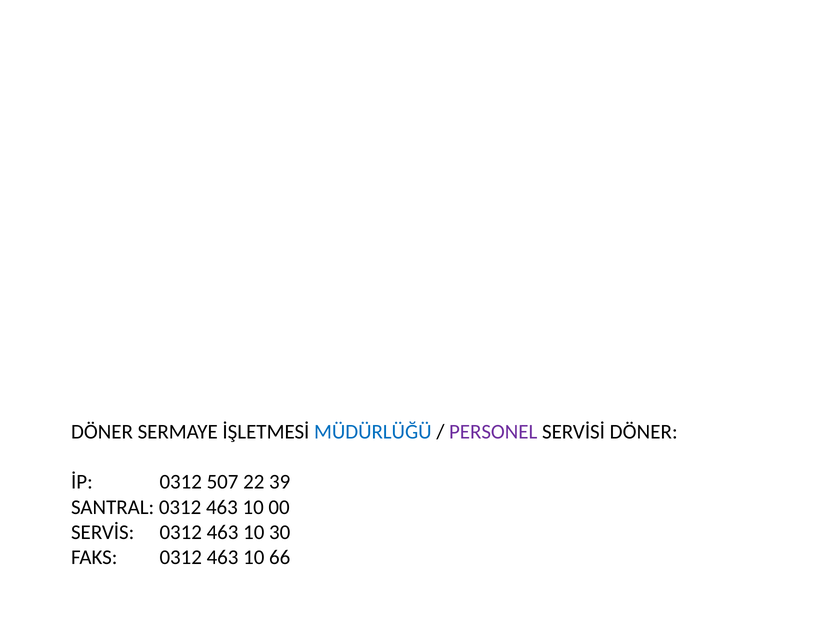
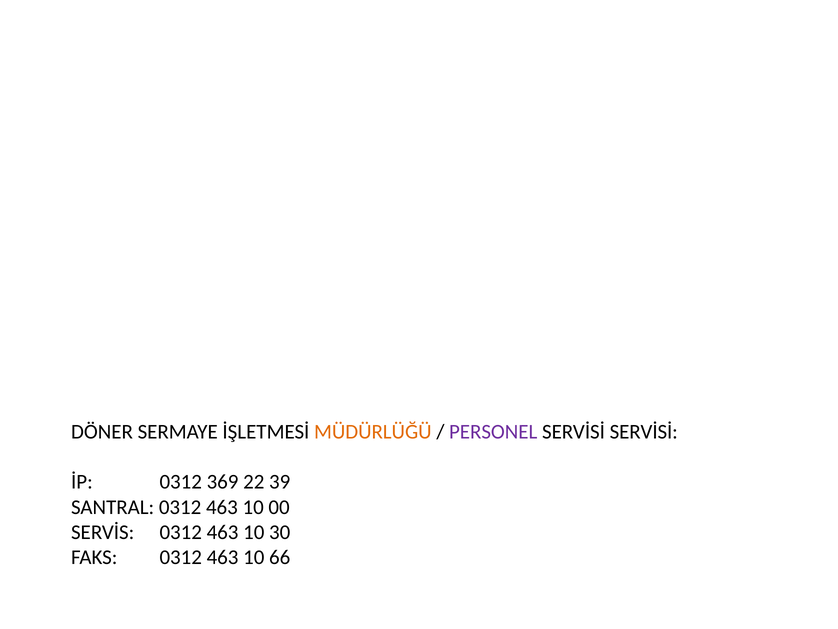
MÜDÜRLÜĞÜ colour: blue -> orange (373, 431)
SERVİSİ DÖNER: DÖNER -> SERVİSİ (644, 431)
507: 507 -> 369 (223, 482)
